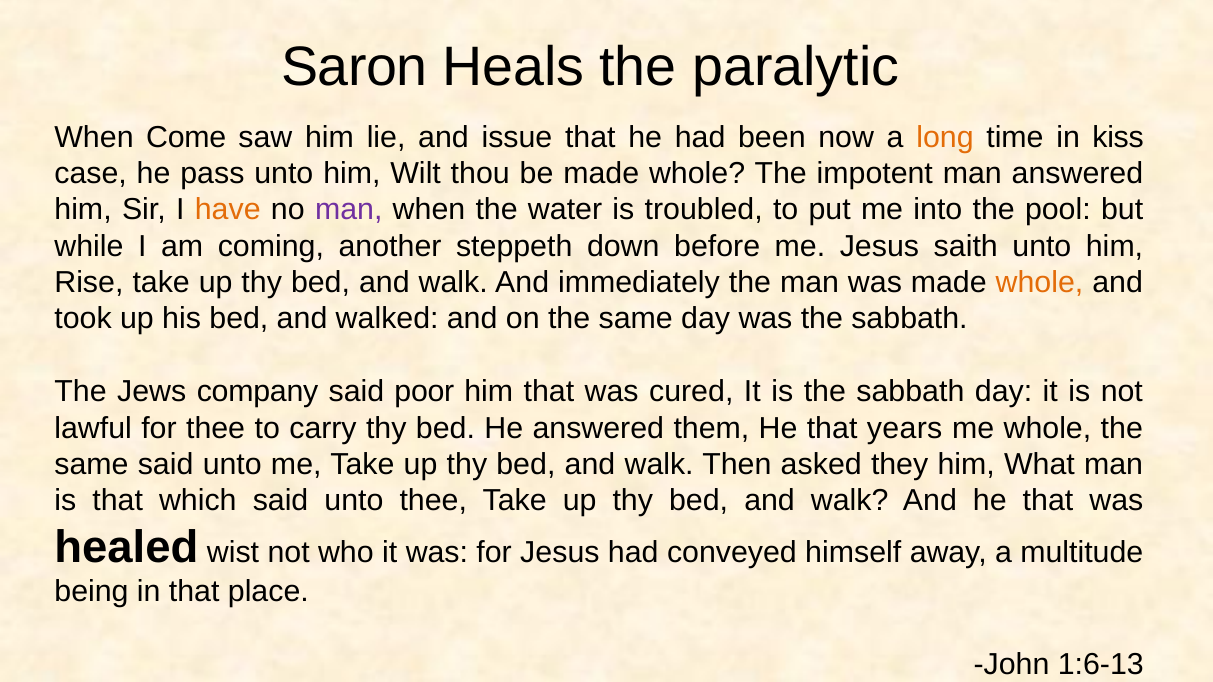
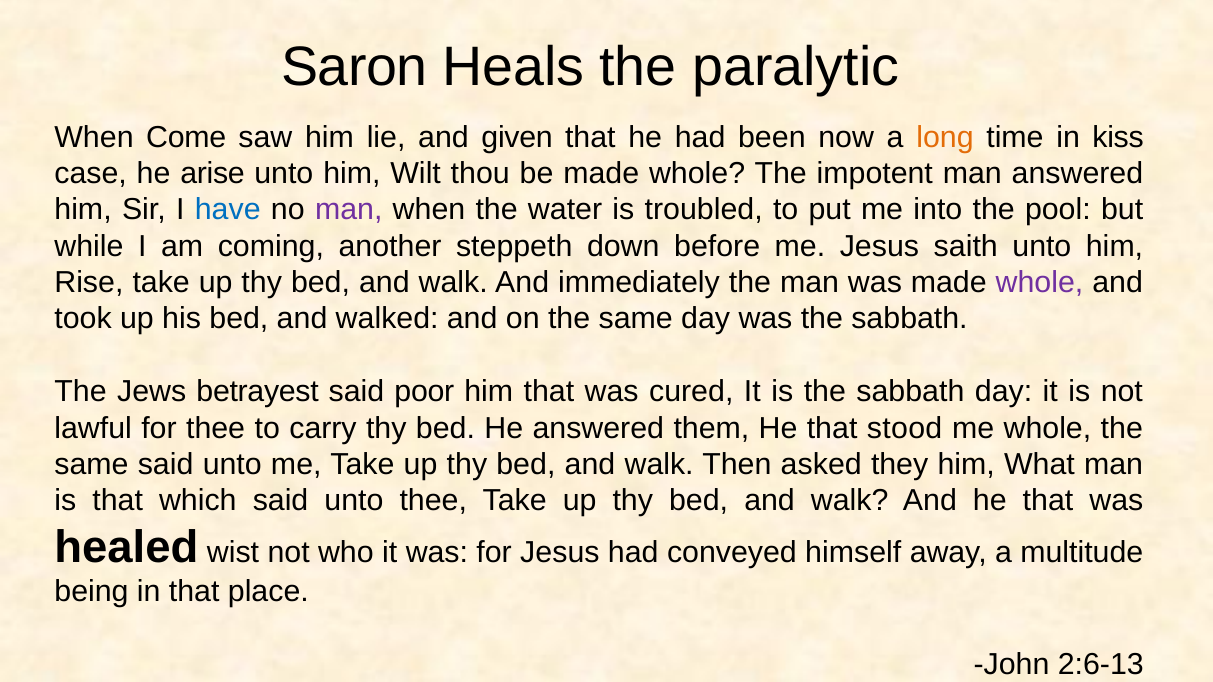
issue: issue -> given (517, 137)
pass: pass -> arise (213, 174)
have colour: orange -> blue (228, 210)
whole colour: orange -> purple (1040, 283)
company: company -> betrayest (258, 392)
years: years -> stood (905, 428)
1:6-13: 1:6-13 -> 2:6-13 (1101, 665)
